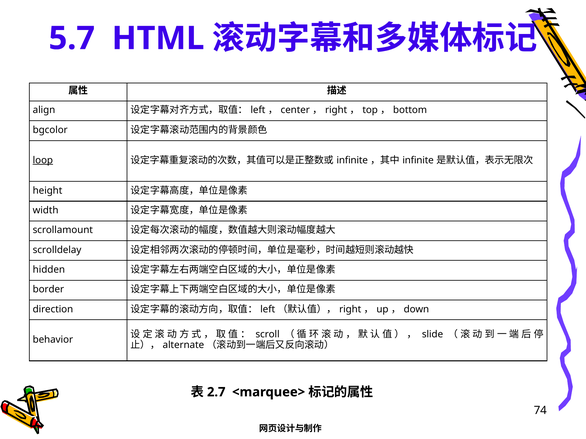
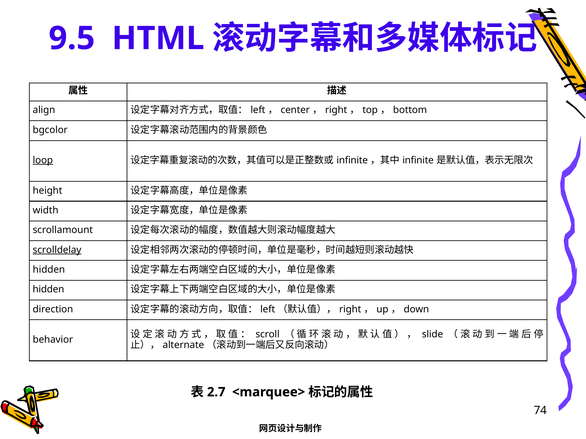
5.7: 5.7 -> 9.5 (72, 38)
scrolldelay underline: none -> present (57, 250)
border: border -> hidden (48, 290)
